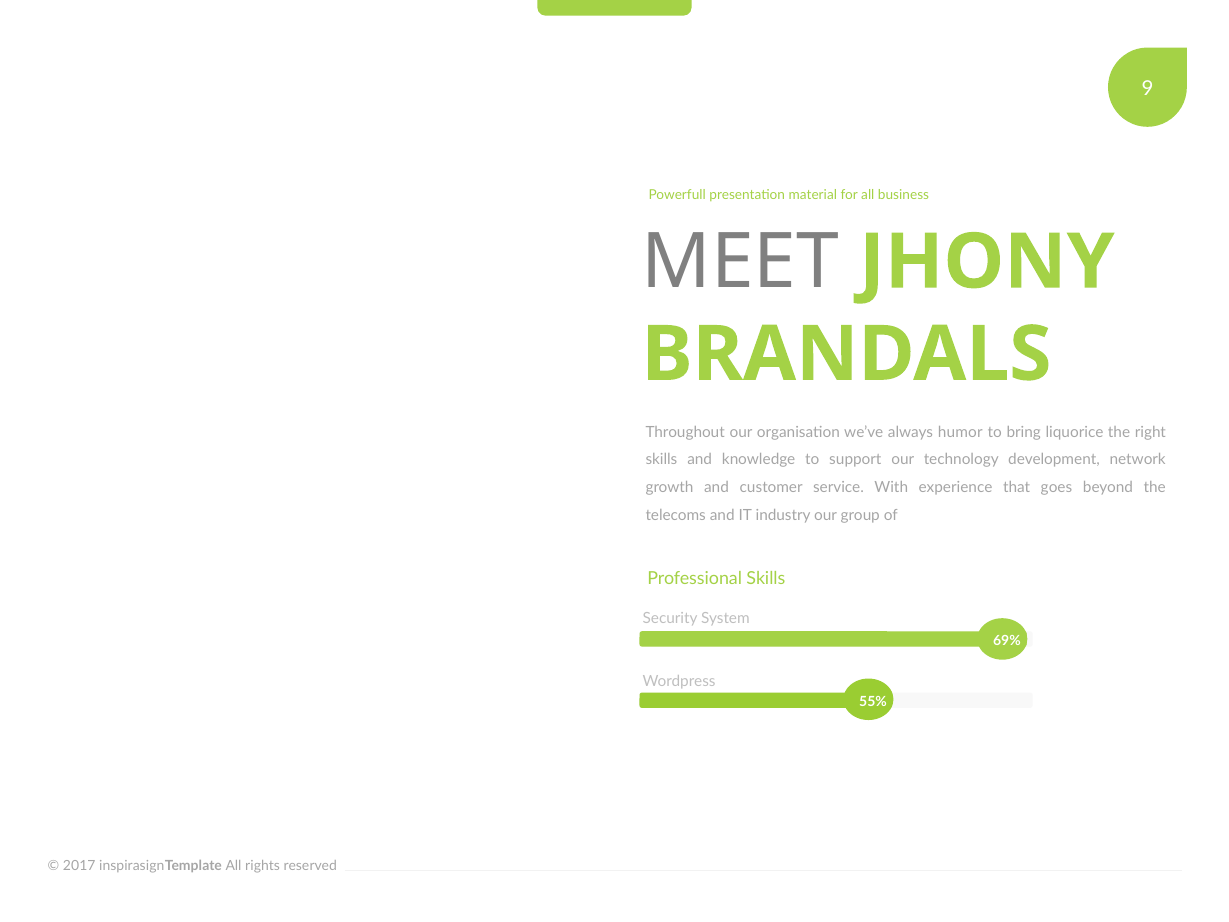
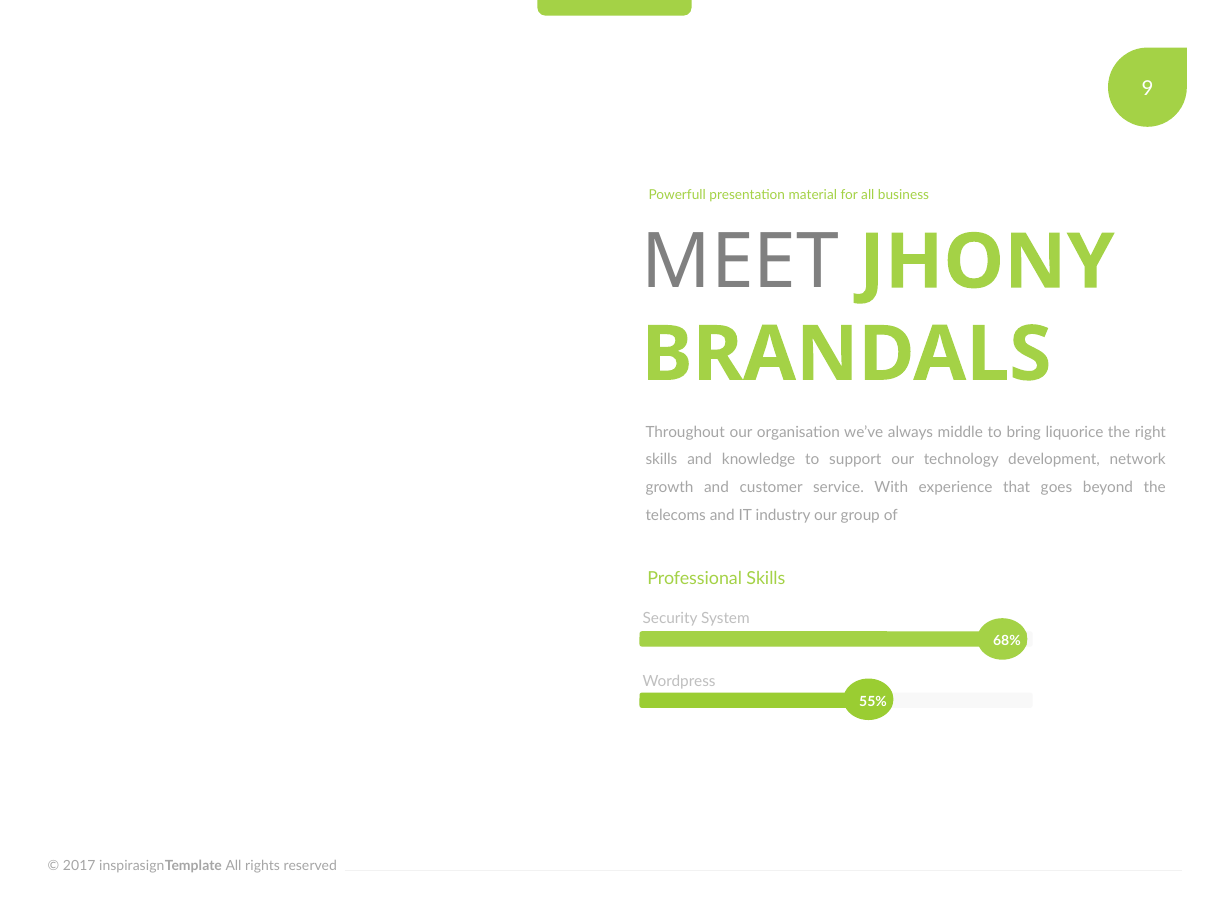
humor: humor -> middle (960, 432)
69%: 69% -> 68% (1007, 641)
